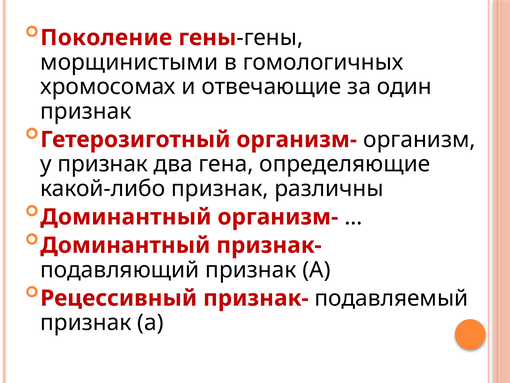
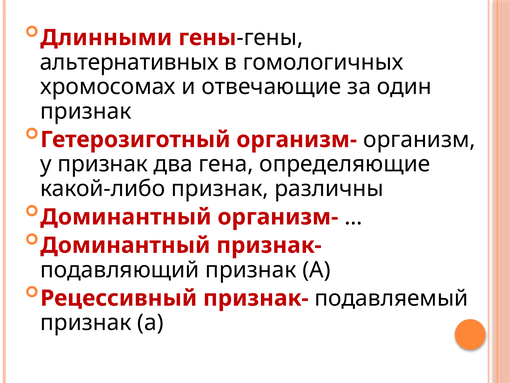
Поколение: Поколение -> Длинными (106, 38)
морщинистыми: морщинистыми -> альтернативных (129, 62)
